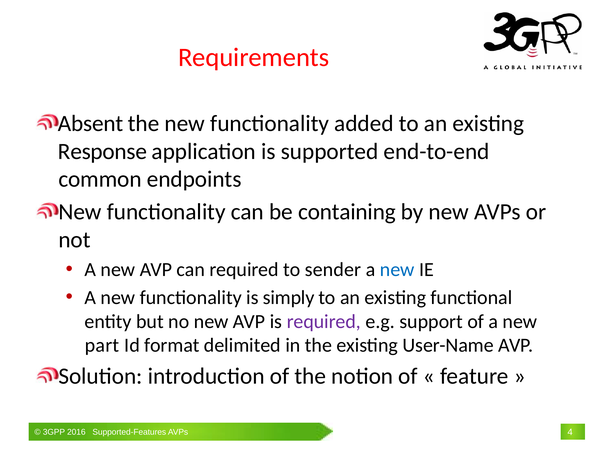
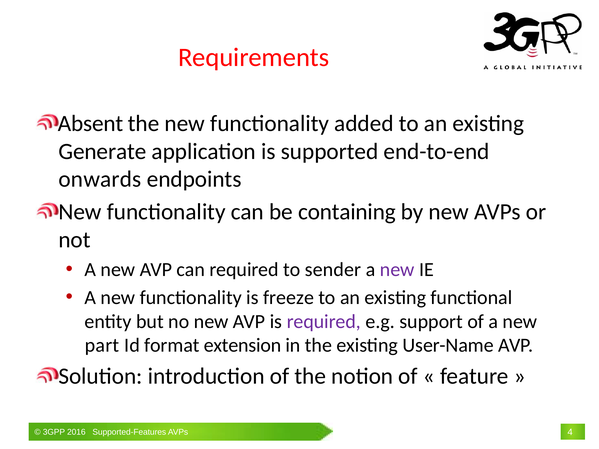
Response: Response -> Generate (102, 151)
common: common -> onwards (100, 179)
new colour: blue -> purple (397, 270)
simply: simply -> freeze (289, 298)
delimited: delimited -> extension (242, 346)
